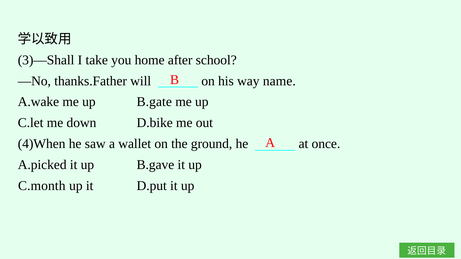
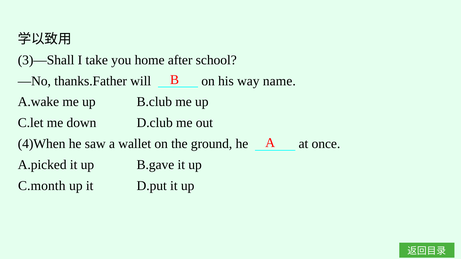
B.gate: B.gate -> B.club (154, 102)
D.bike: D.bike -> D.club (155, 123)
